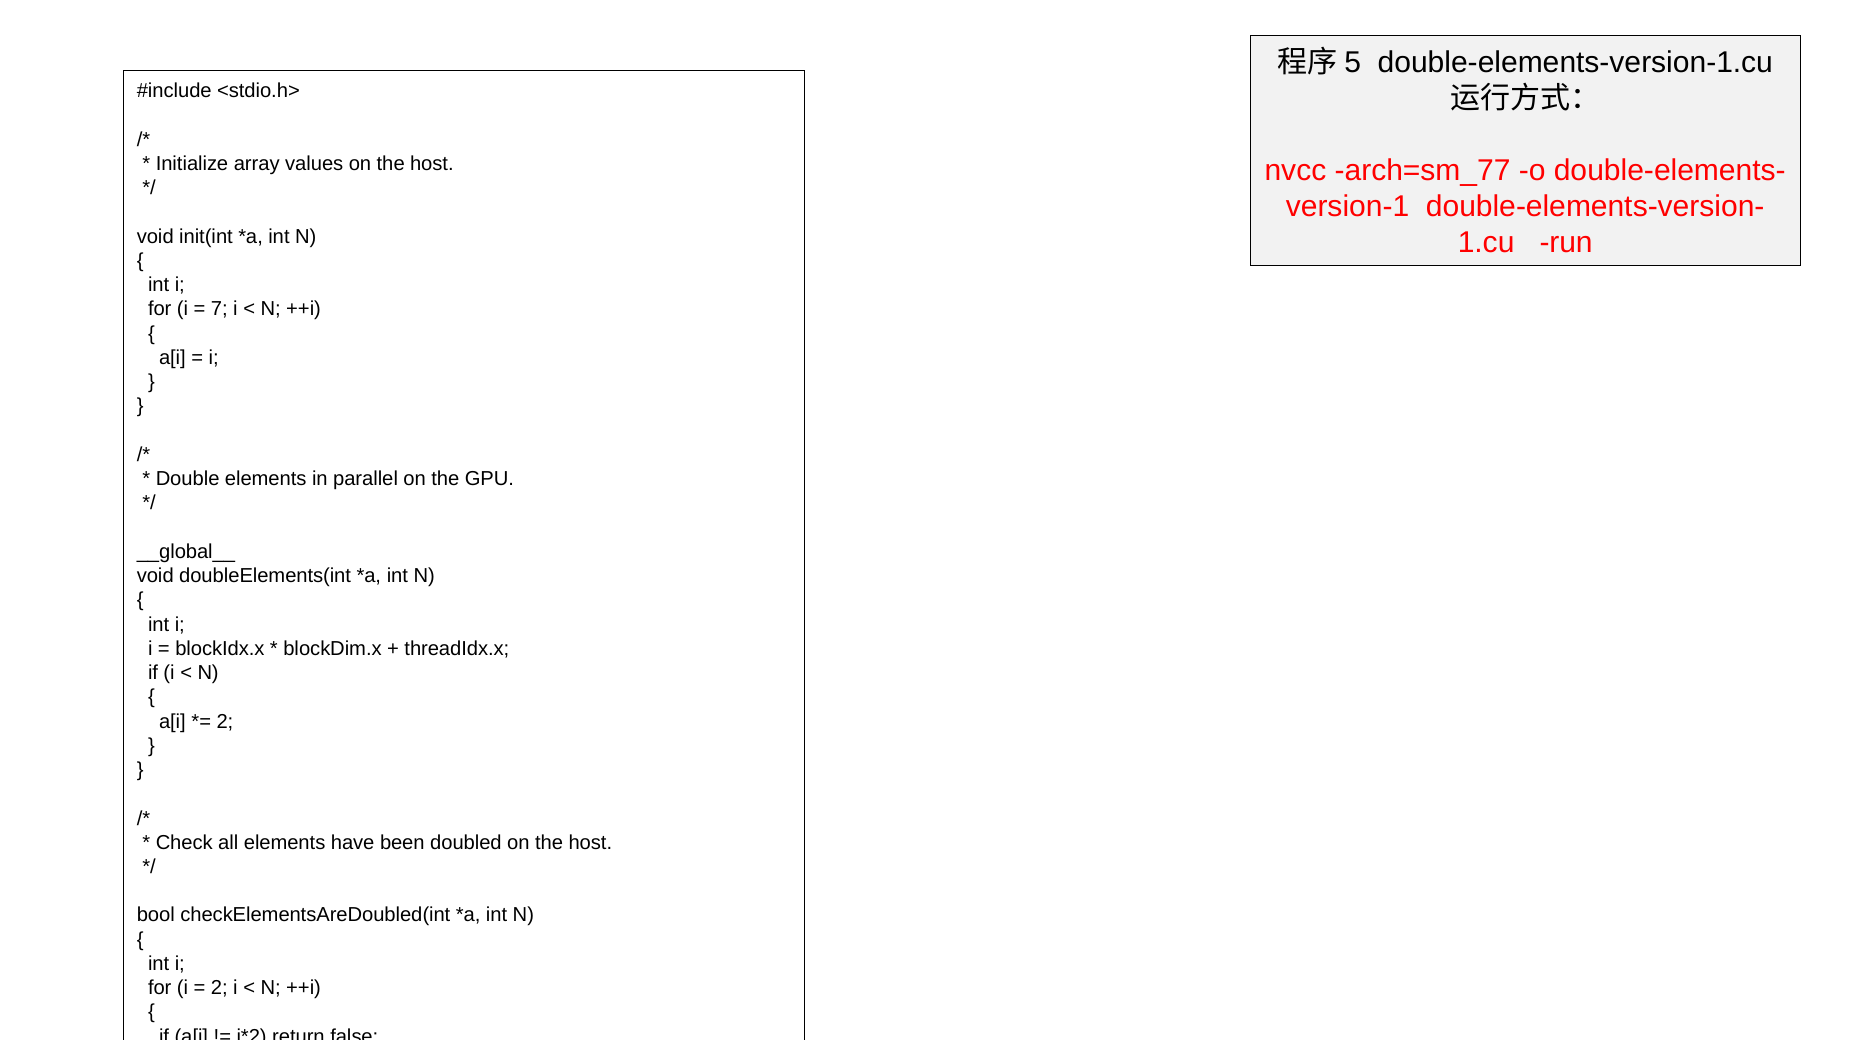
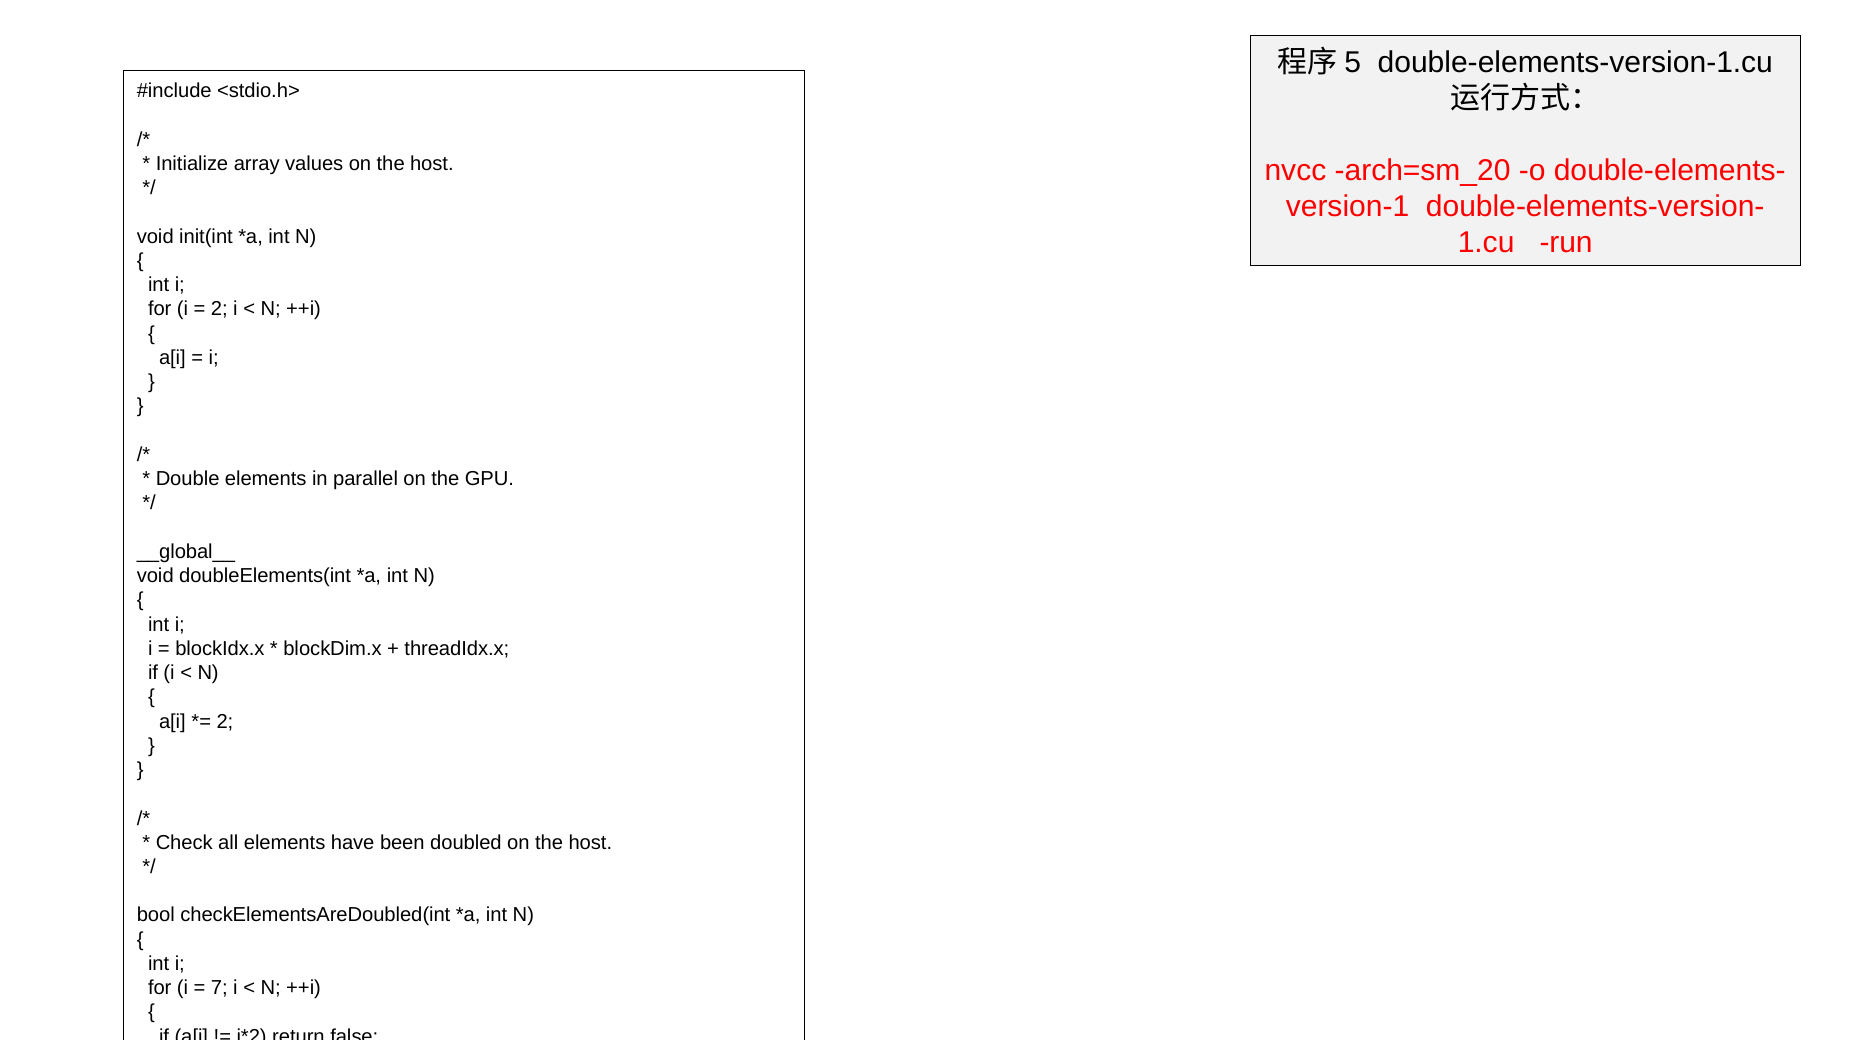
arch=sm_77: arch=sm_77 -> arch=sm_20 (1423, 170)
7: 7 -> 2 (219, 309)
2: 2 -> 7 (219, 988)
